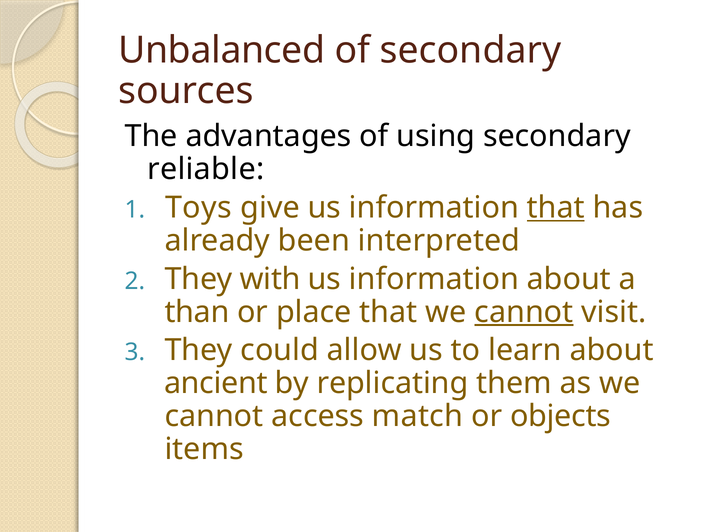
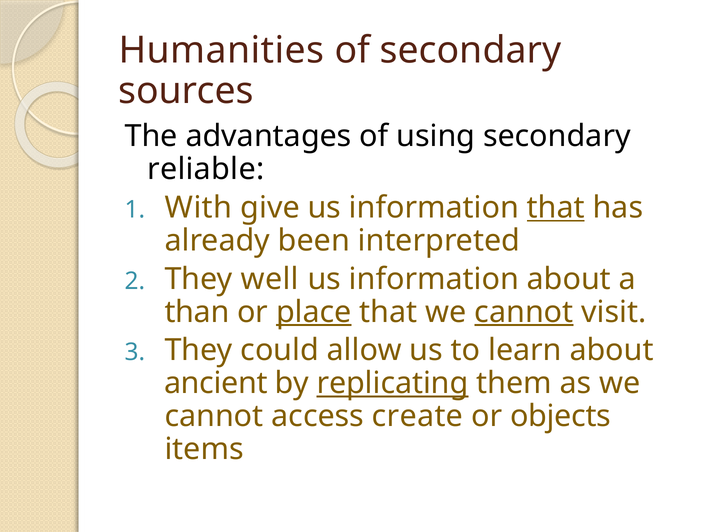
Unbalanced: Unbalanced -> Humanities (221, 50)
Toys: Toys -> With (198, 208)
with: with -> well (270, 279)
place underline: none -> present (314, 312)
replicating underline: none -> present (393, 383)
match: match -> create (417, 416)
